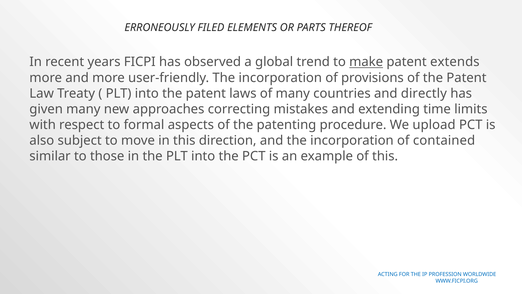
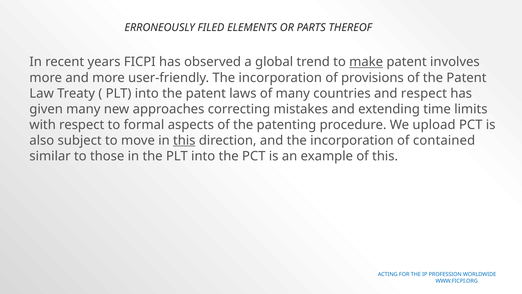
extends: extends -> involves (455, 62)
and directly: directly -> respect (424, 93)
this underline: none -> present (184, 140)
